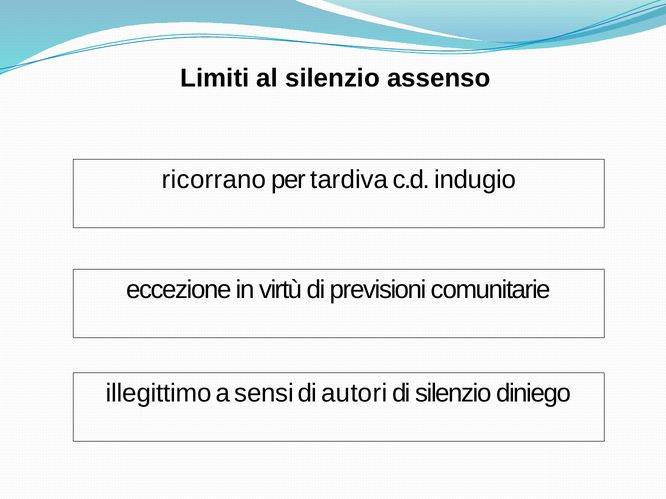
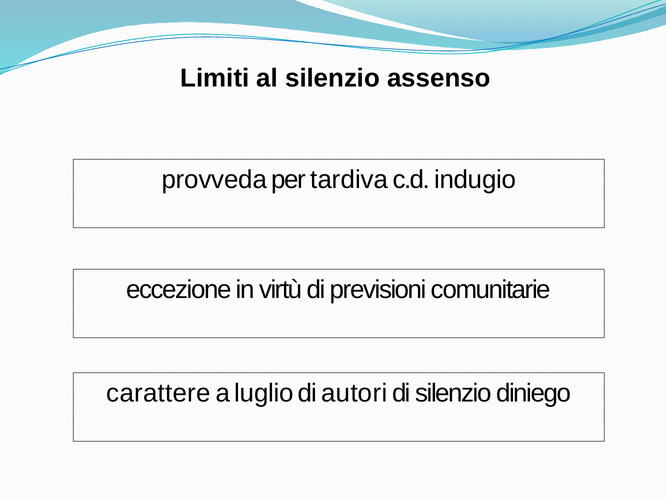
ricorrano: ricorrano -> provveda (214, 180)
illegittimo: illegittimo -> carattere (158, 393)
sensi: sensi -> luglio (264, 393)
